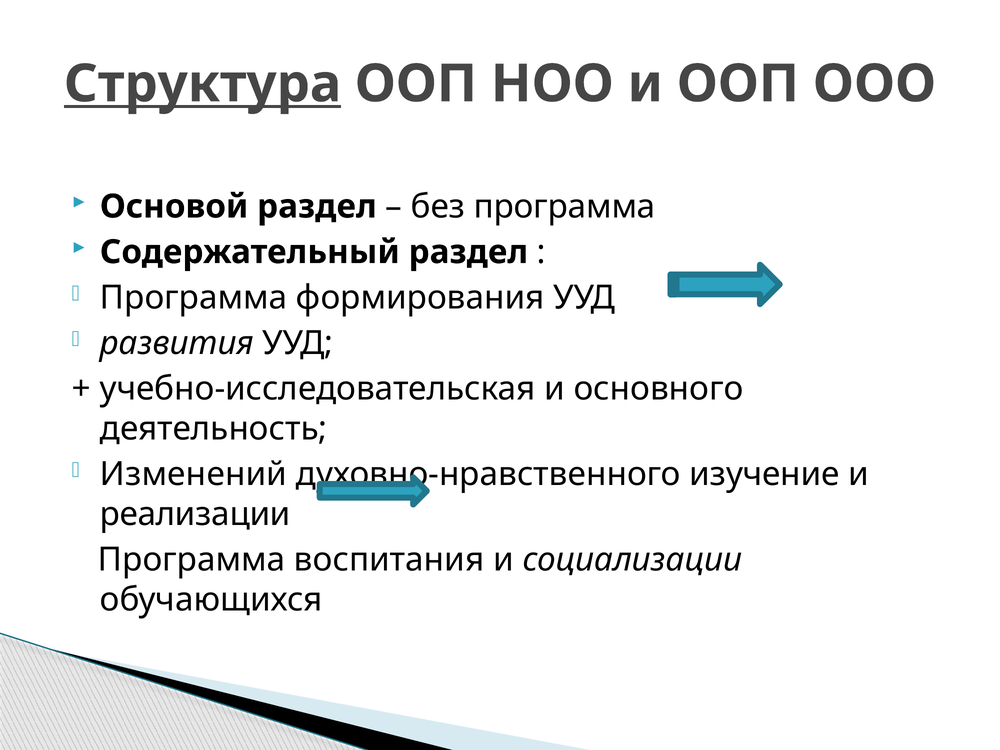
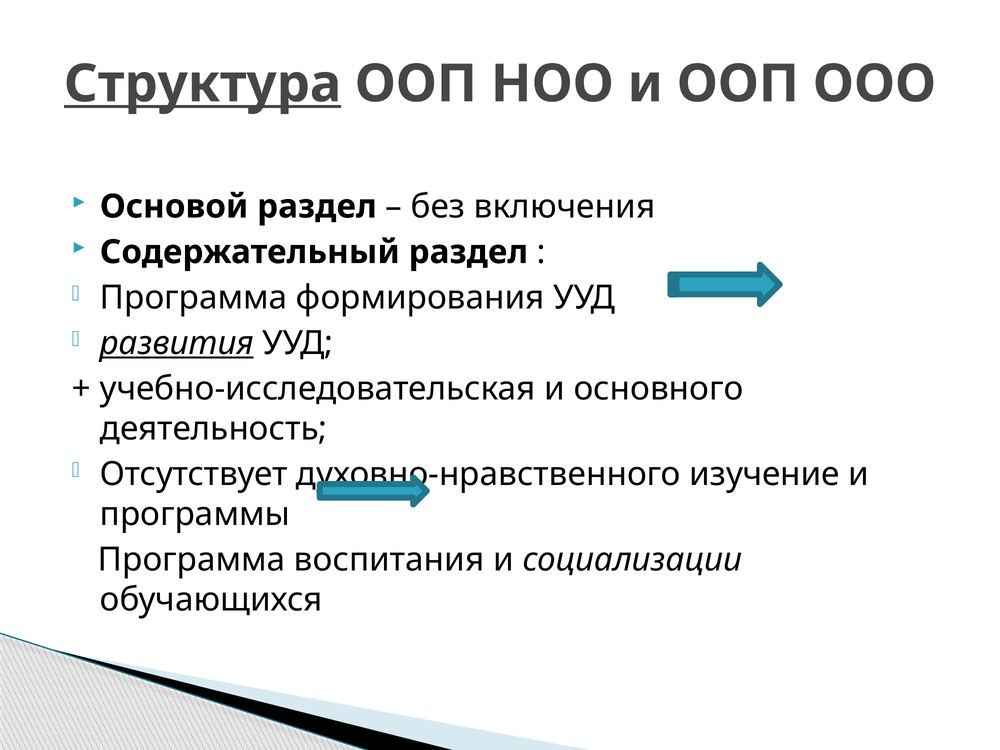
без программа: программа -> включения (565, 207)
развития underline: none -> present (177, 343)
Изменений: Изменений -> Отсутствует (194, 474)
реализации: реализации -> программы (195, 514)
